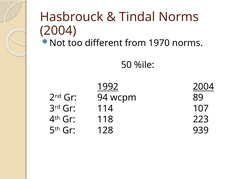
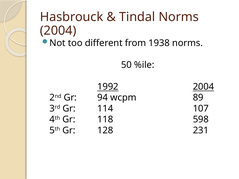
1970: 1970 -> 1938 (159, 43)
223: 223 -> 598 (201, 120)
939: 939 -> 231 (201, 130)
